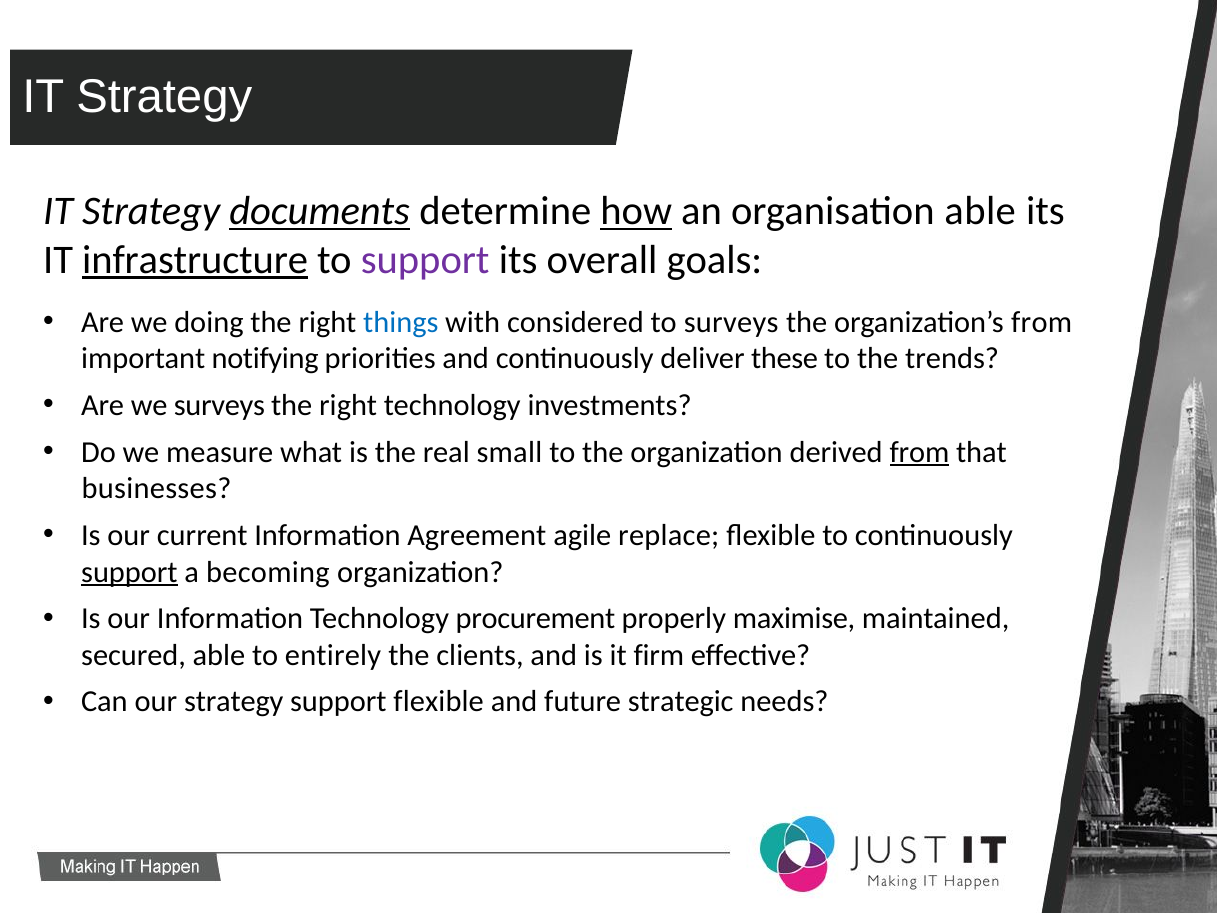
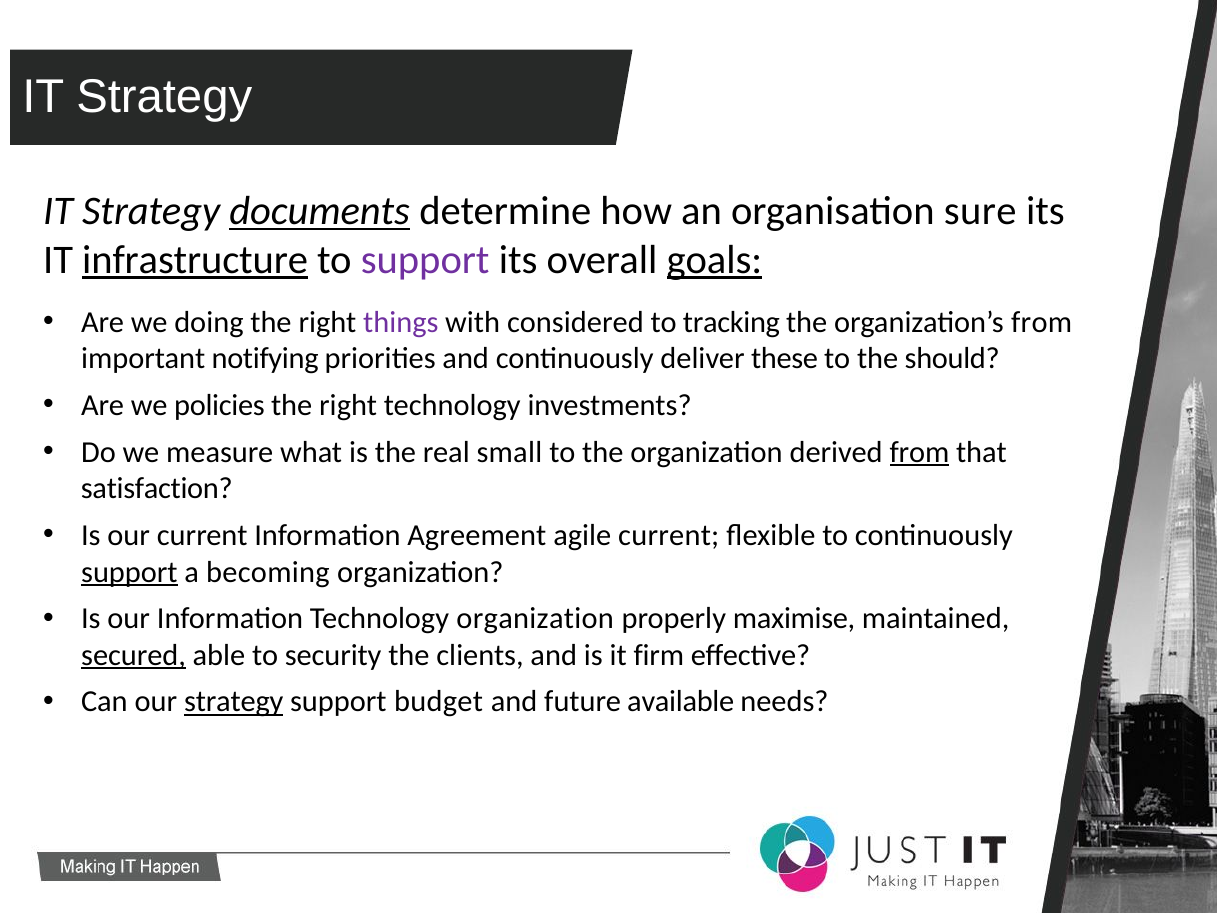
how underline: present -> none (636, 211)
organisation able: able -> sure (980, 211)
goals underline: none -> present (714, 260)
things colour: blue -> purple (401, 322)
to surveys: surveys -> tracking (731, 322)
trends: trends -> should (952, 359)
we surveys: surveys -> policies (219, 405)
businesses: businesses -> satisfaction (157, 489)
agile replace: replace -> current (669, 535)
Technology procurement: procurement -> organization (535, 618)
secured underline: none -> present (133, 655)
entirely: entirely -> security (333, 655)
strategy underline: none -> present (234, 702)
support flexible: flexible -> budget (439, 702)
strategic: strategic -> available (681, 702)
